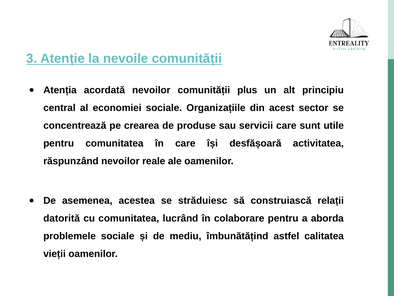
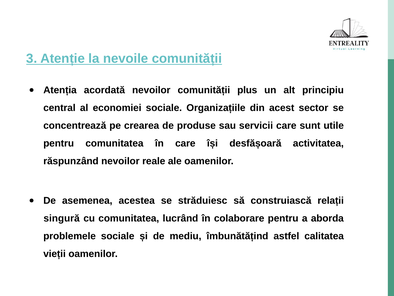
datorită: datorită -> singură (62, 218)
